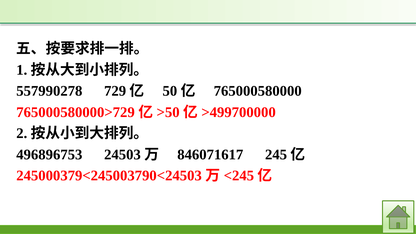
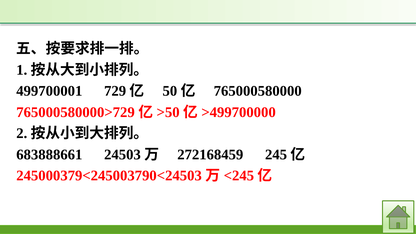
557990278: 557990278 -> 499700001 (49, 91)
496896753: 496896753 -> 683888661 (49, 154)
846071617: 846071617 -> 272168459 (210, 154)
